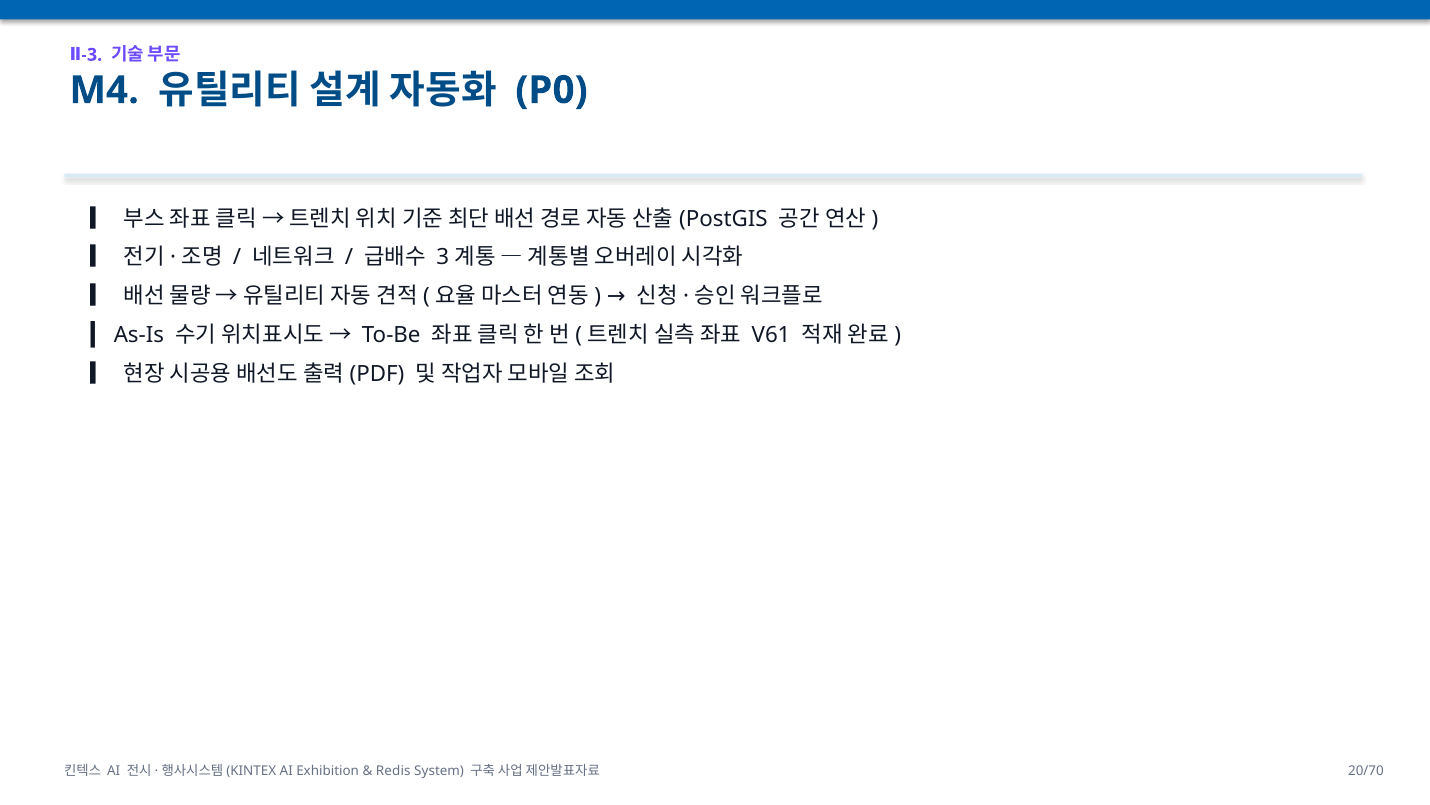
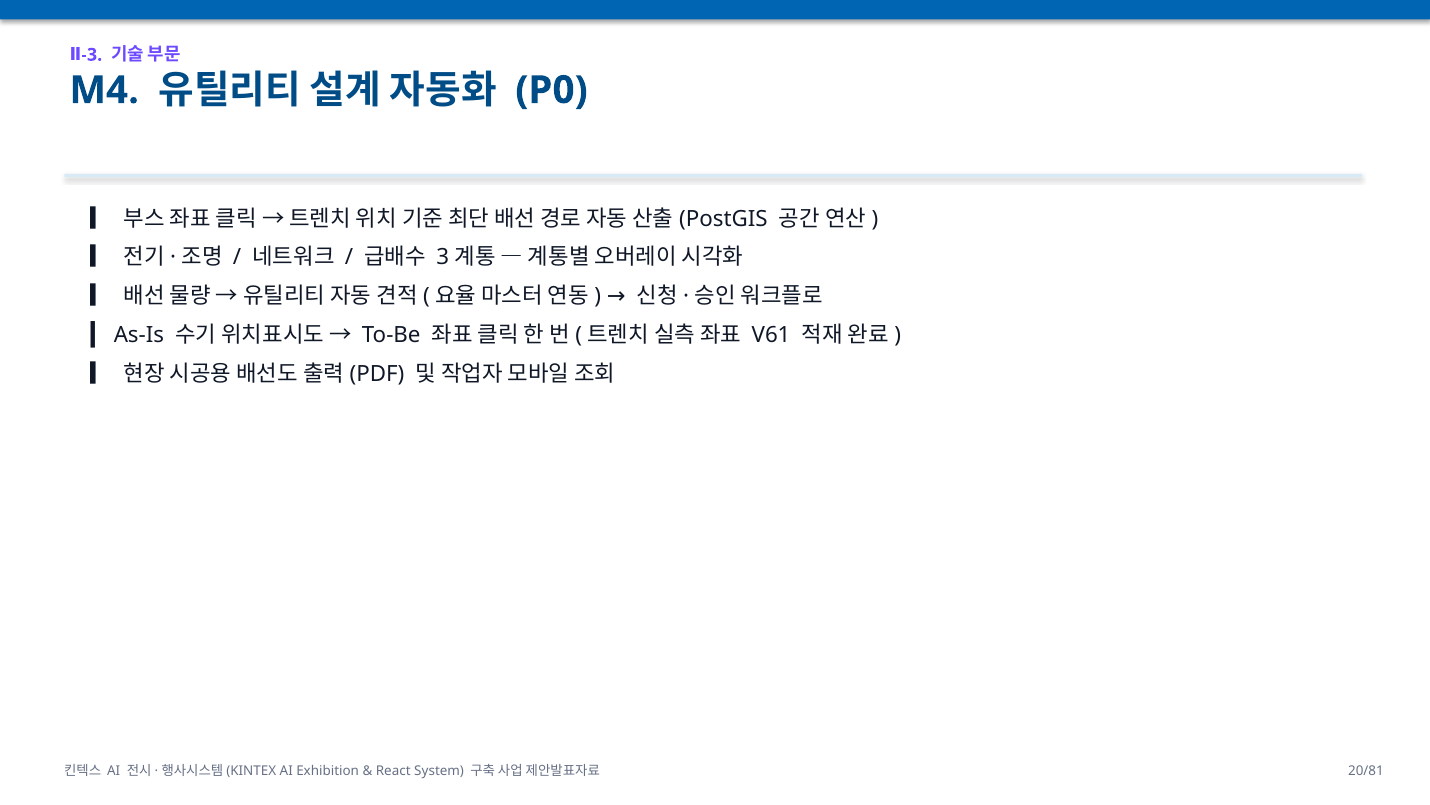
Redis: Redis -> React (393, 770)
20/70: 20/70 -> 20/81 (1366, 770)
